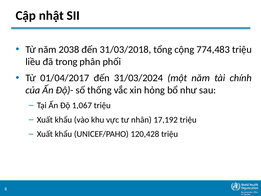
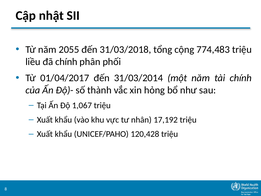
2038: 2038 -> 2055 (69, 49)
đã trong: trong -> chính (66, 62)
31/03/2024: 31/03/2024 -> 31/03/2014 (139, 78)
thống: thống -> thành (99, 90)
